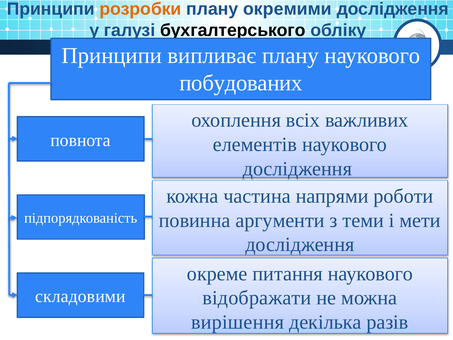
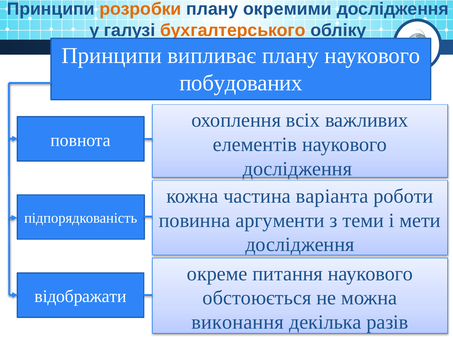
бухгалтерського colour: black -> orange (233, 30)
напрями: напрями -> варіанта (332, 196)
складовими: складовими -> відображати (81, 296)
відображати: відображати -> обстоюється (257, 298)
вирішення: вирішення -> виконання (238, 322)
